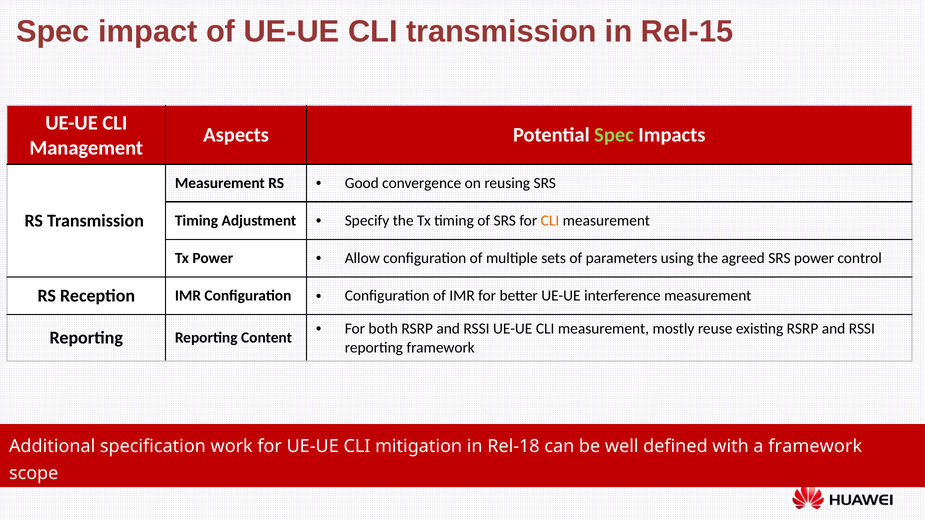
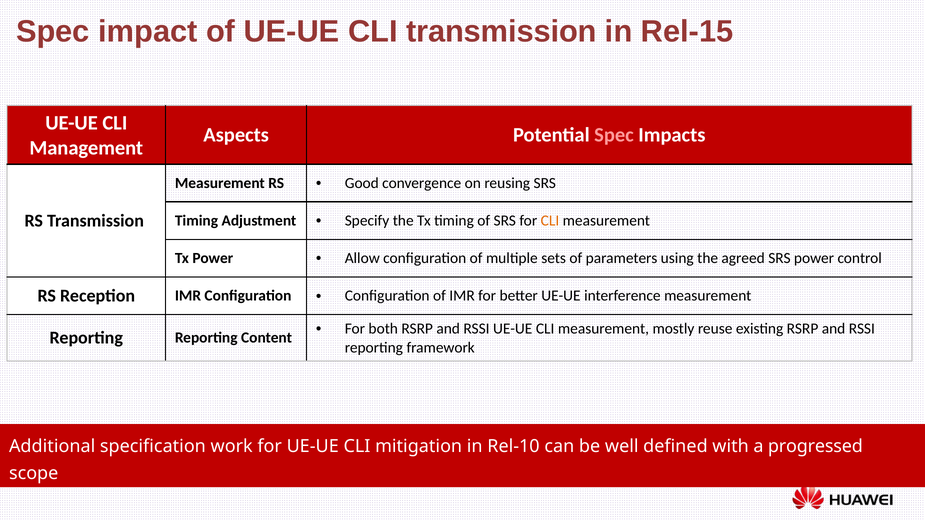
Spec colour: light green -> pink (614, 135)
Rel-18: Rel-18 -> Rel-10 (513, 446)
a framework: framework -> progressed (815, 446)
